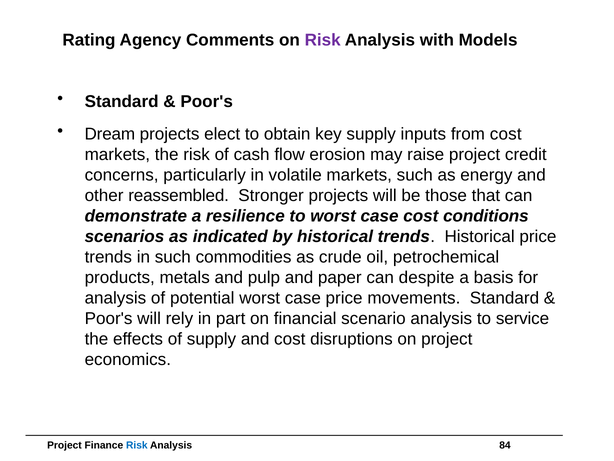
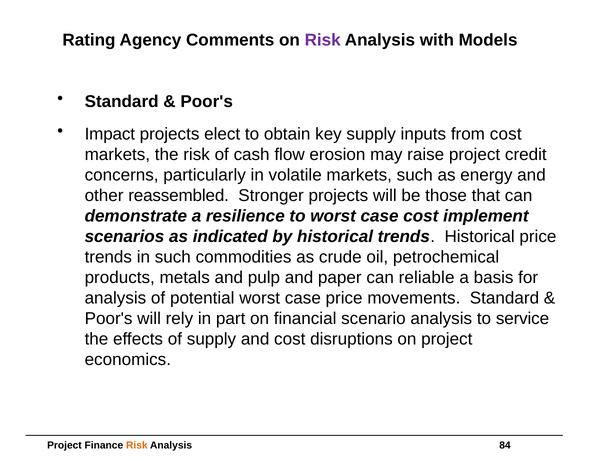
Dream: Dream -> Impact (110, 134)
conditions: conditions -> implement (486, 216)
despite: despite -> reliable (427, 277)
Risk colour: blue -> orange (137, 445)
